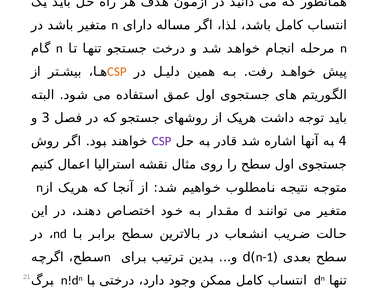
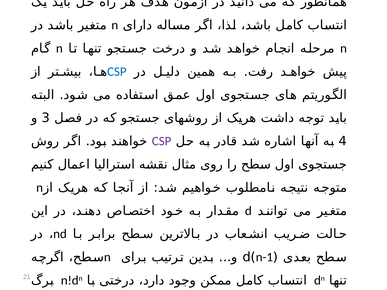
CSP colour: orange -> blue (117, 72)
